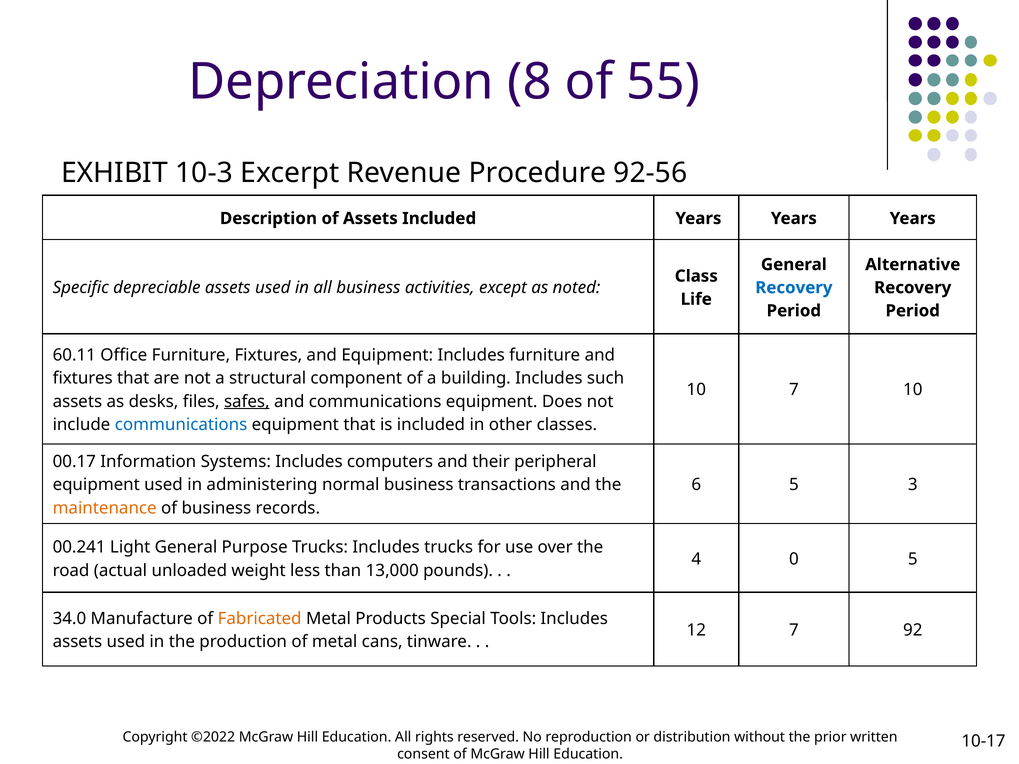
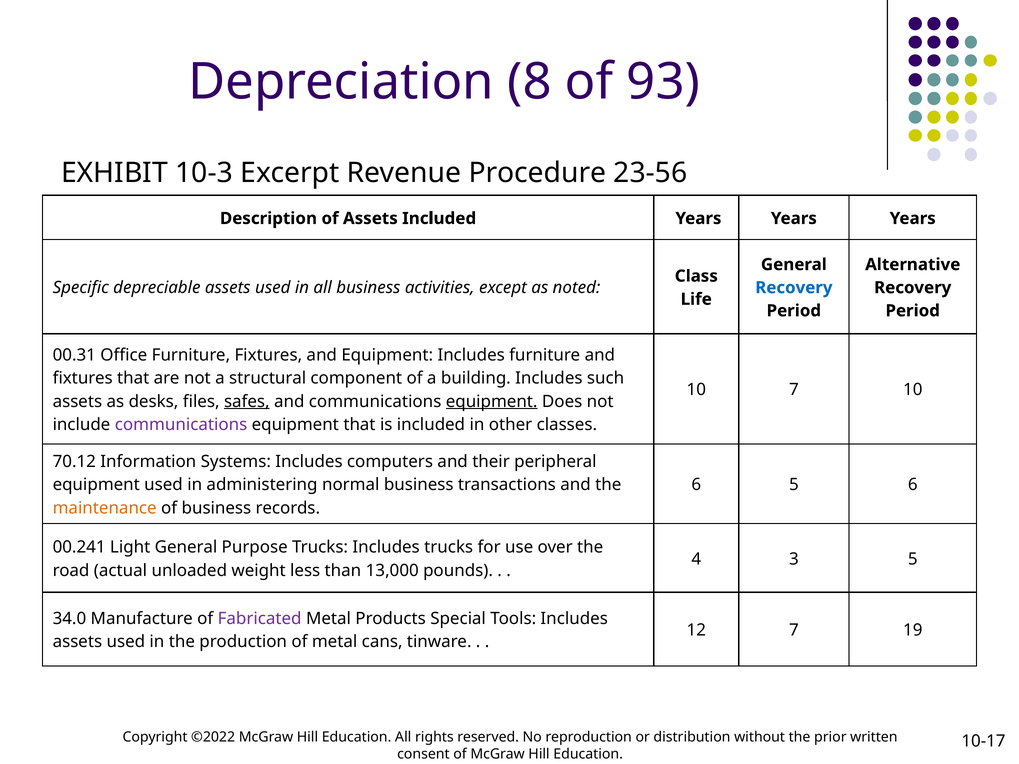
55: 55 -> 93 (663, 82)
92-56: 92-56 -> 23-56 (650, 173)
60.11: 60.11 -> 00.31 (74, 355)
equipment underline: none -> present (492, 402)
communications colour: blue -> purple (181, 425)
00.17: 00.17 -> 70.12 (74, 462)
5 3: 3 -> 6 (913, 485)
0: 0 -> 3 (794, 559)
Fabricated colour: orange -> purple (260, 619)
92: 92 -> 19 (913, 630)
